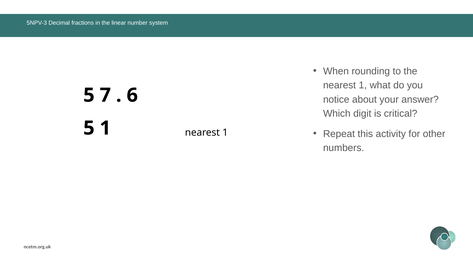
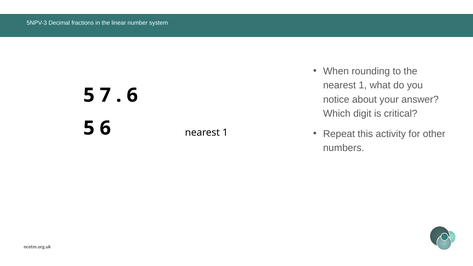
5 1: 1 -> 6 (105, 128)
